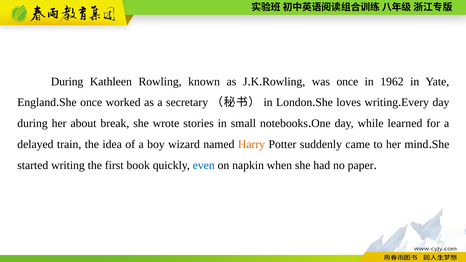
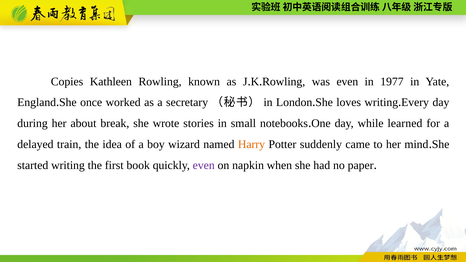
During: During -> Copies (67, 82)
was once: once -> even (347, 82)
1962: 1962 -> 1977 (392, 82)
even colour: blue -> purple (204, 165)
